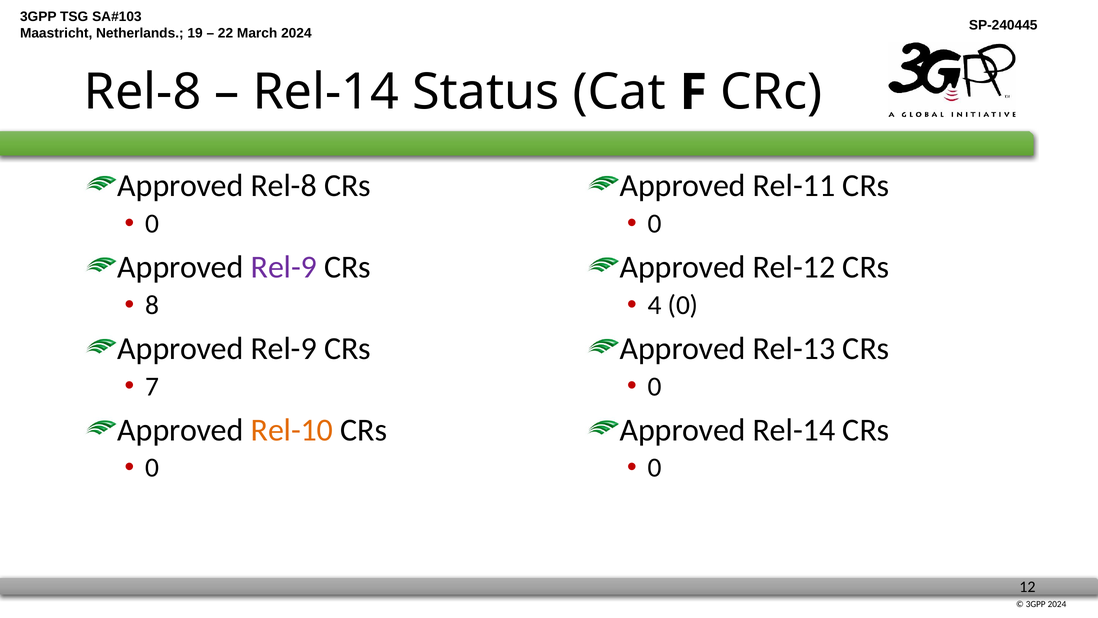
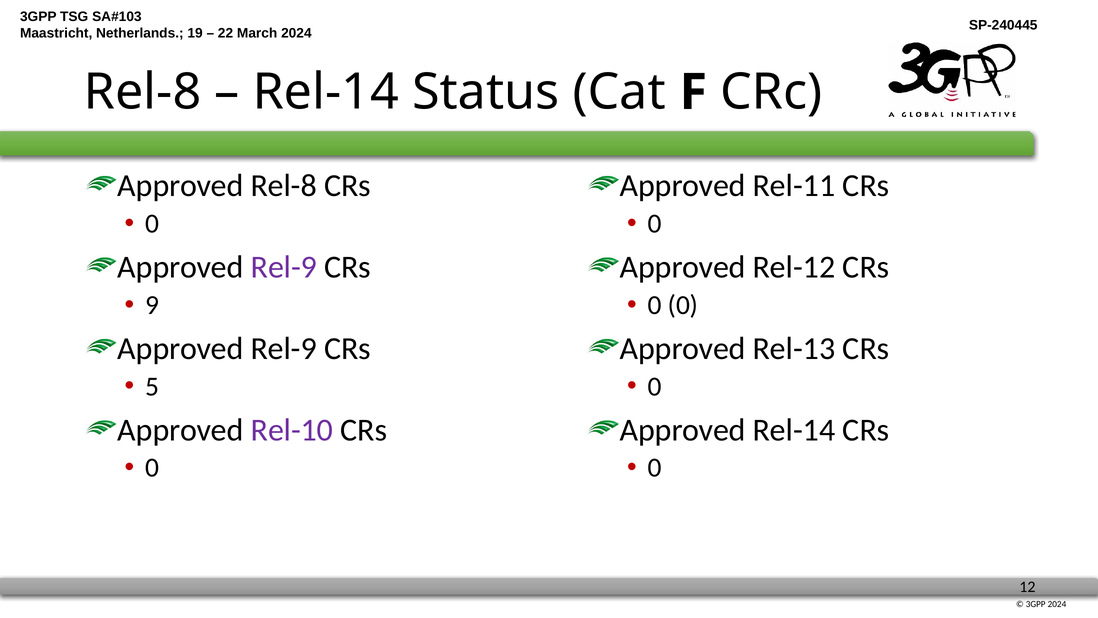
8: 8 -> 9 (152, 305)
4: 4 -> 0 (655, 305)
7: 7 -> 5 (152, 386)
Rel-10 colour: orange -> purple (292, 430)
